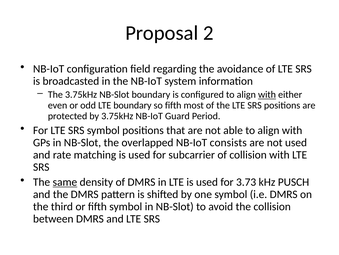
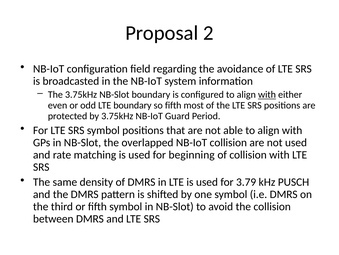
NB-IoT consists: consists -> collision (228, 142)
subcarrier: subcarrier -> beginning (192, 155)
same underline: present -> none (65, 182)
3.73: 3.73 -> 3.79 (246, 182)
